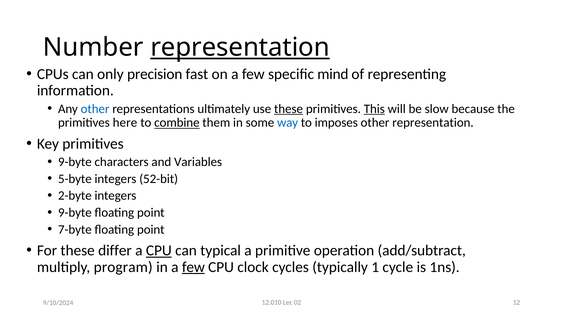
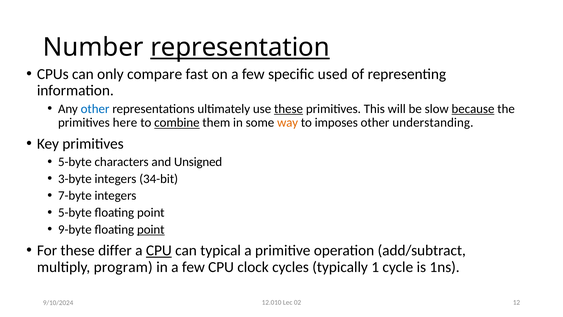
precision: precision -> compare (155, 74)
mind: mind -> used (333, 74)
This underline: present -> none (374, 109)
because underline: none -> present (473, 109)
way colour: blue -> orange (288, 123)
other representation: representation -> understanding (433, 123)
9-byte: 9-byte -> 5-byte (75, 162)
Variables: Variables -> Unsigned (198, 162)
5-byte: 5-byte -> 3-byte (75, 179)
52-bit: 52-bit -> 34-bit (159, 179)
2-byte: 2-byte -> 7-byte (75, 195)
9-byte: 9-byte -> 5-byte (75, 212)
7-byte: 7-byte -> 9-byte (75, 229)
point underline: none -> present (151, 229)
few underline: present -> none (193, 267)
